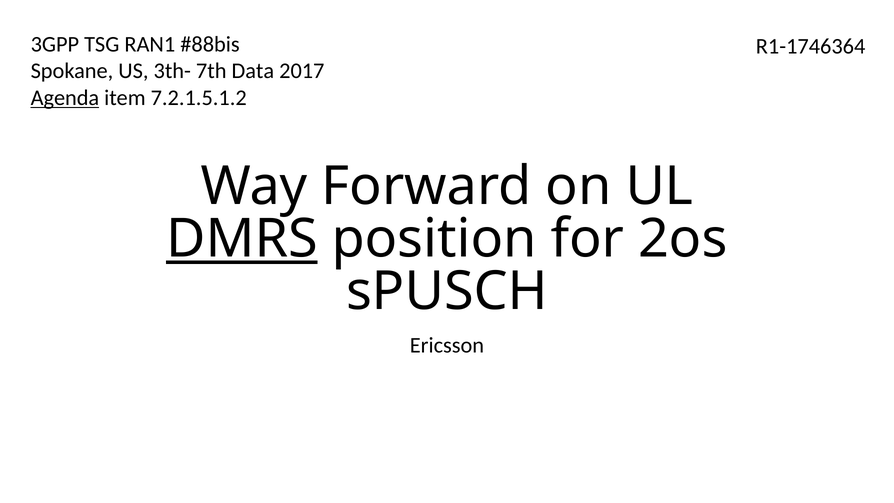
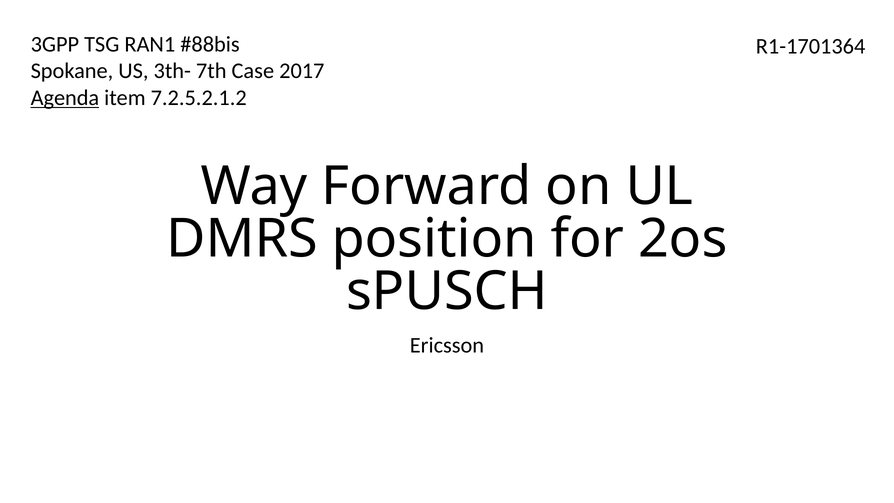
R1-1746364: R1-1746364 -> R1-1701364 (811, 46)
Data: Data -> Case (253, 71)
7.2.1.5.1.2: 7.2.1.5.1.2 -> 7.2.5.2.1.2 (199, 98)
DMRS underline: present -> none (242, 239)
